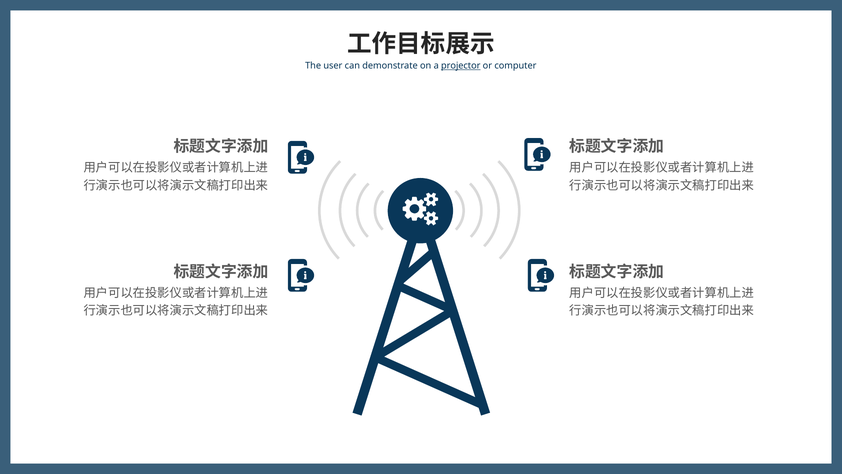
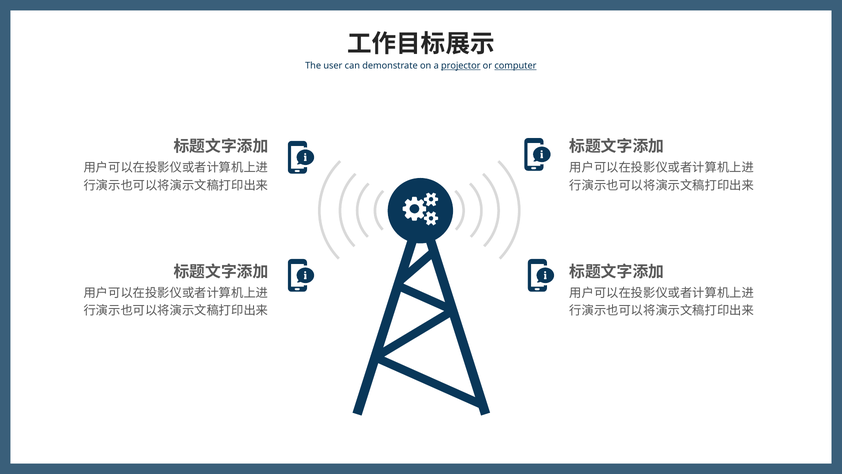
computer underline: none -> present (515, 66)
